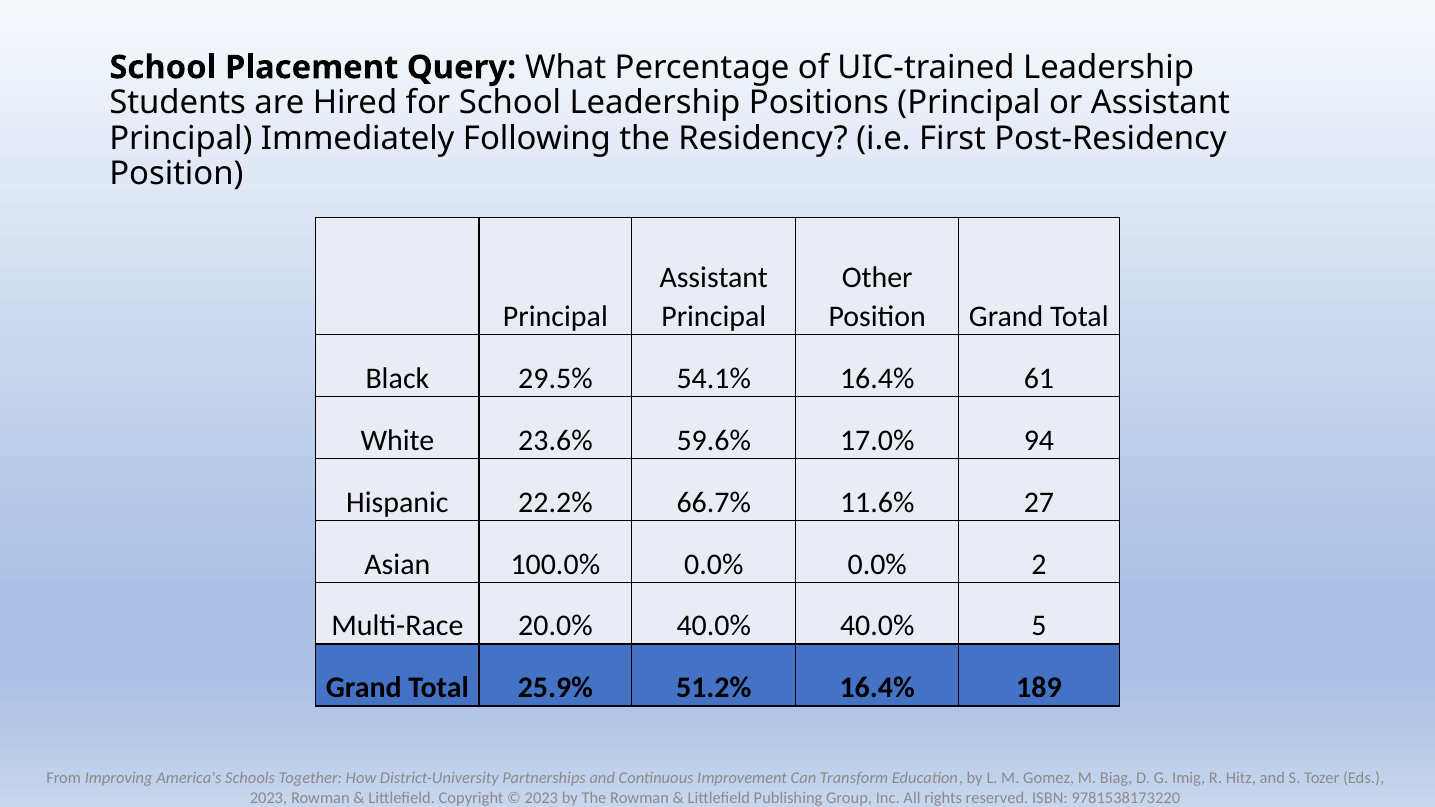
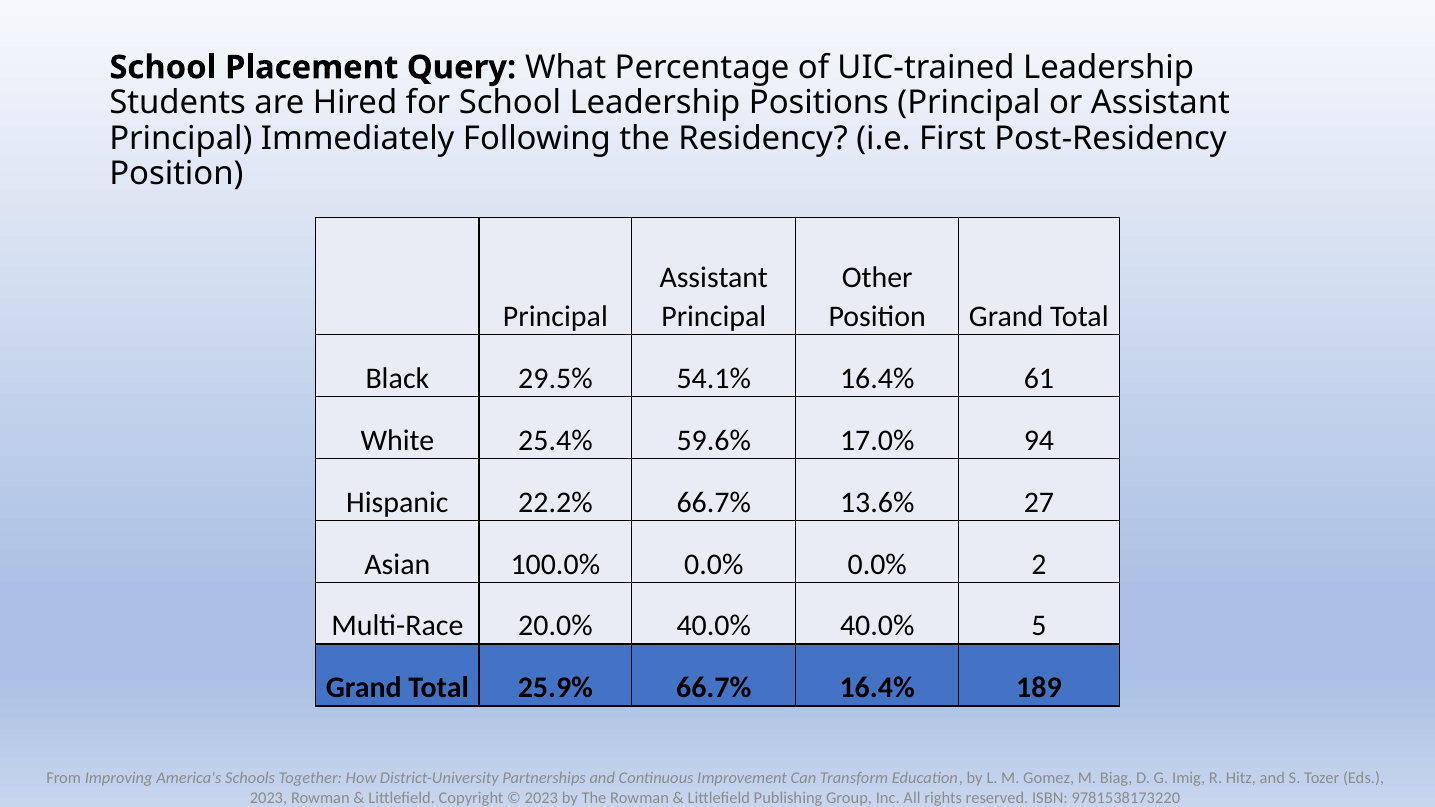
23.6%: 23.6% -> 25.4% (555, 440)
11.6%: 11.6% -> 13.6% (877, 502)
25.9% 51.2%: 51.2% -> 66.7% (714, 688)
